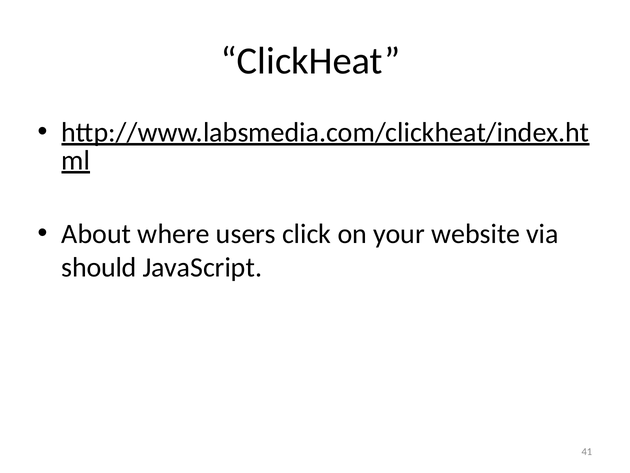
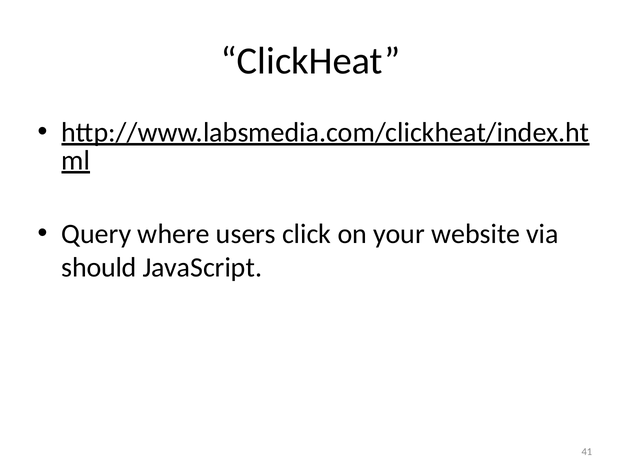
About: About -> Query (96, 234)
